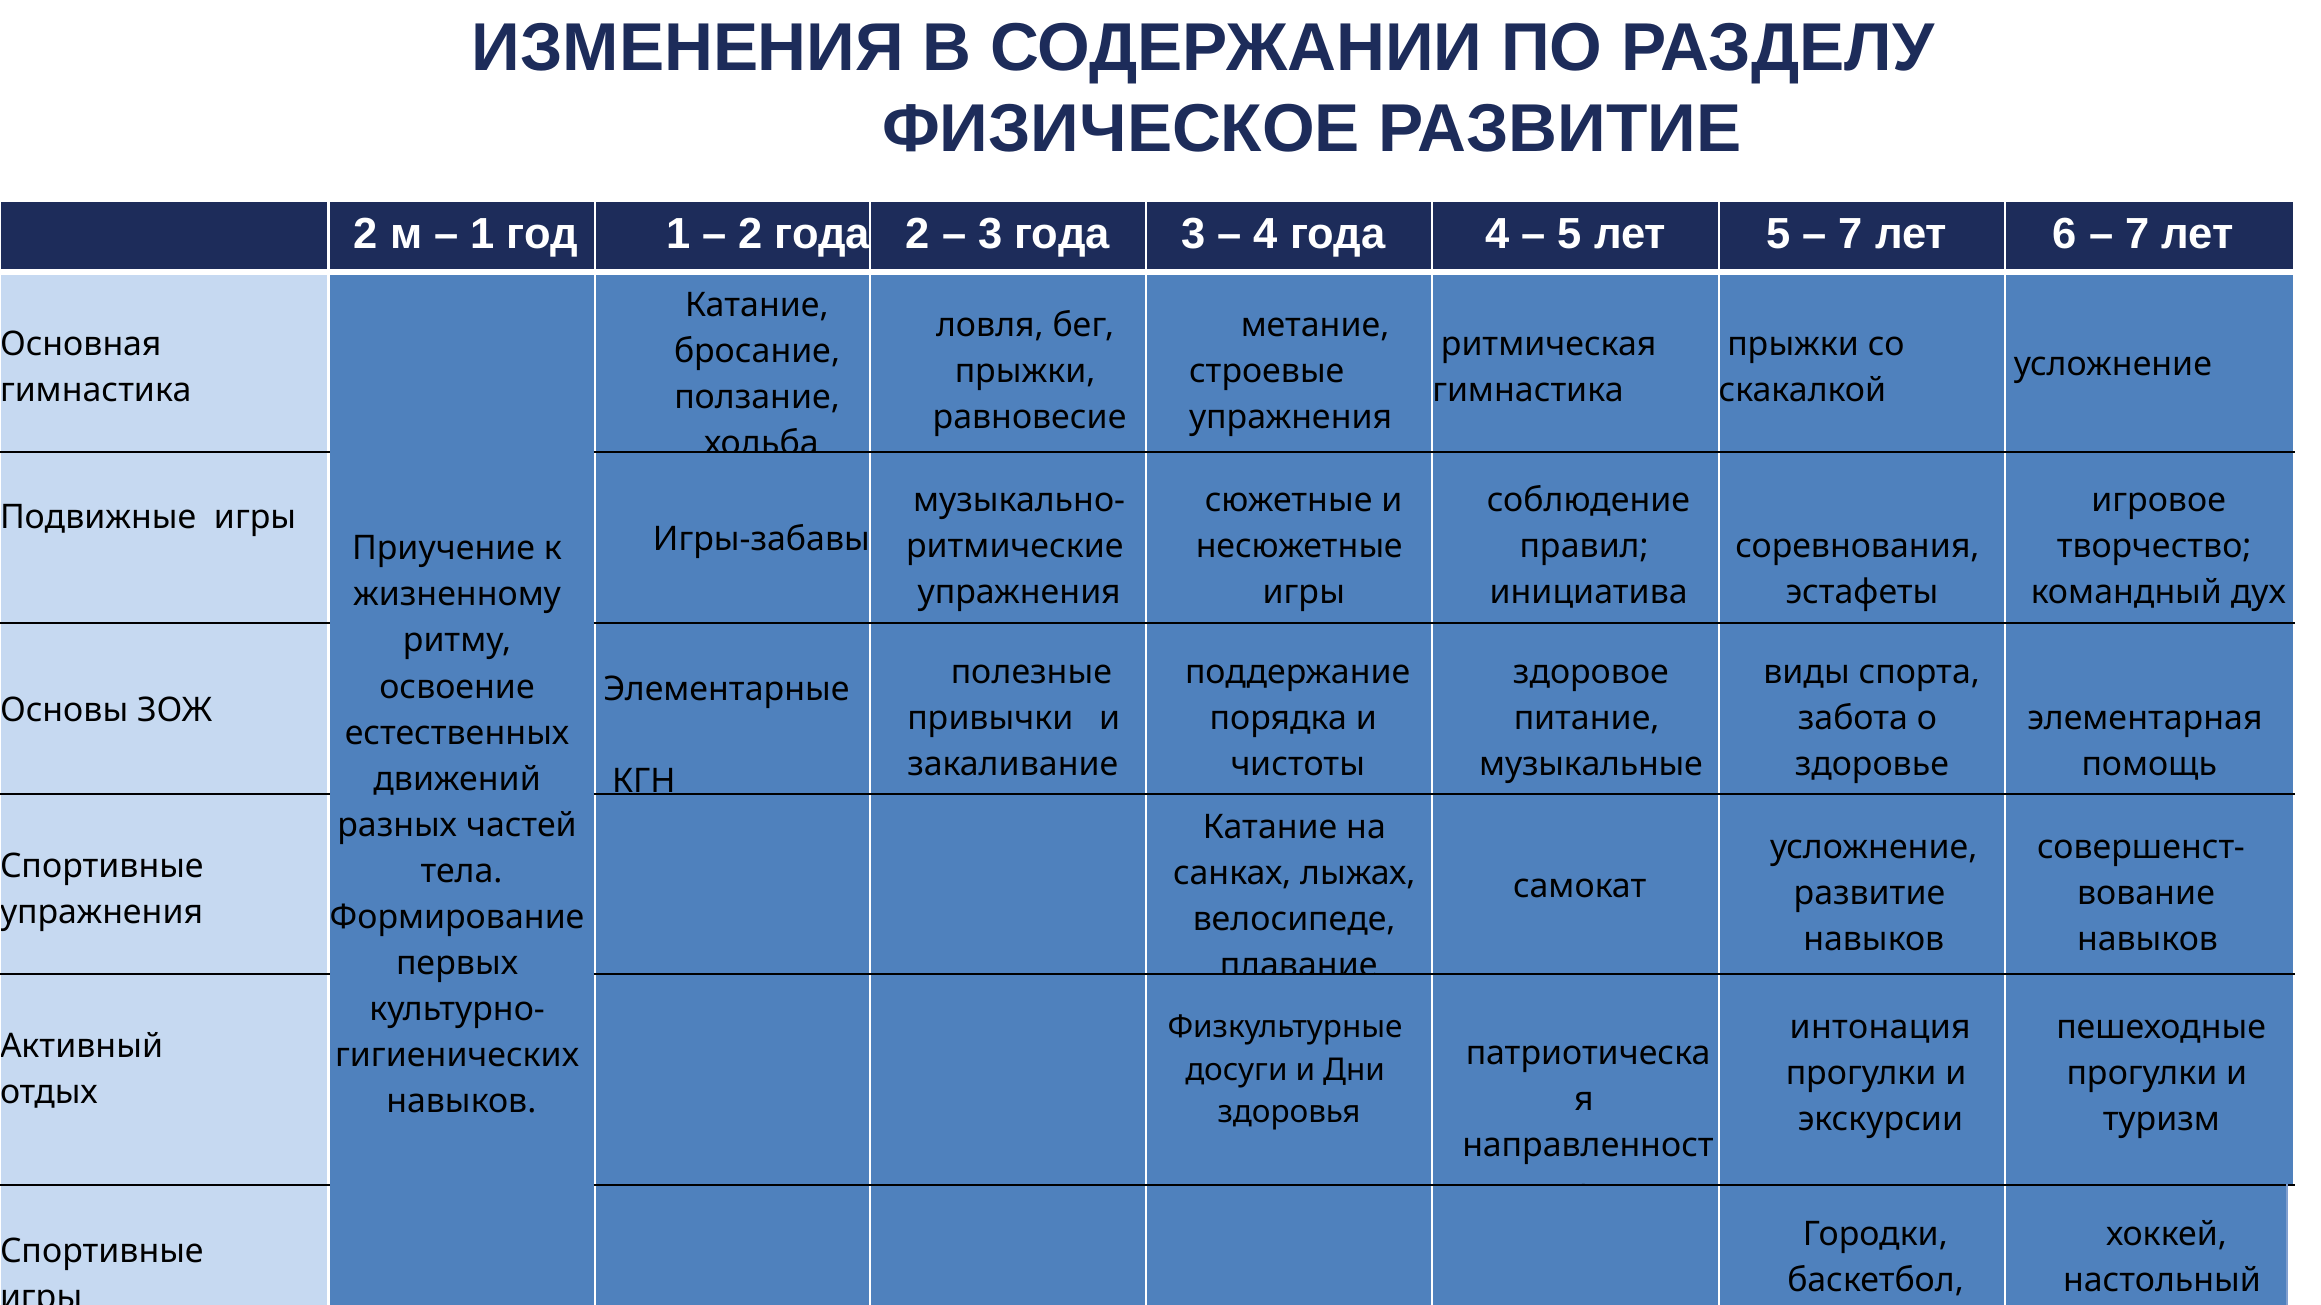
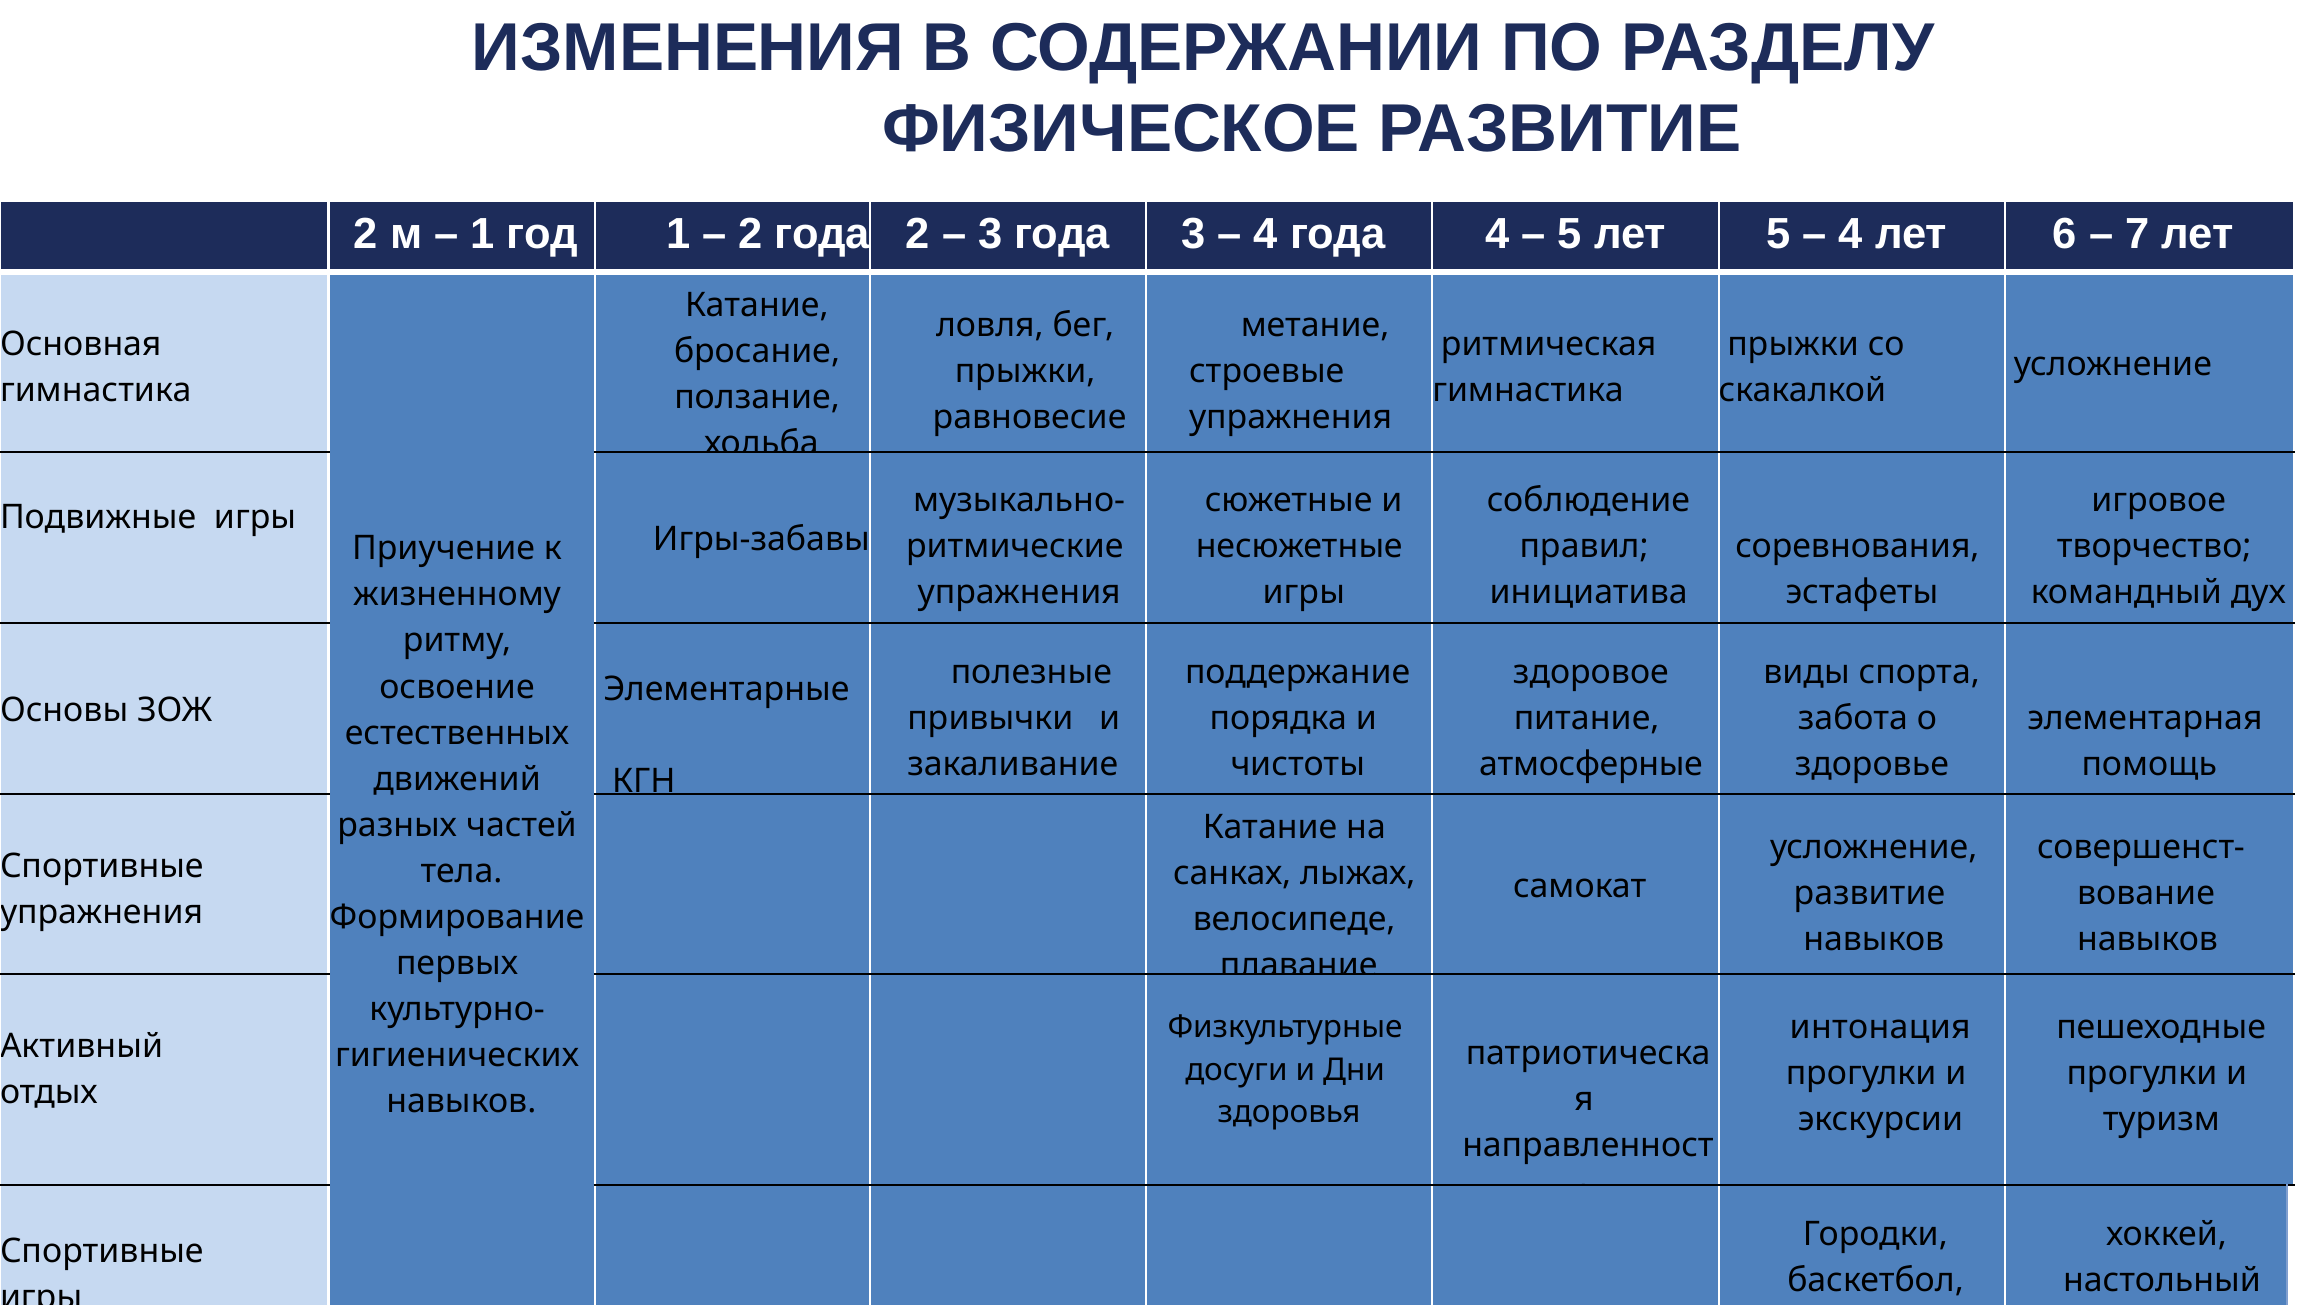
7: 7 -> 4 (1851, 234)
музыкальные: музыкальные -> атмосферные (1591, 764)
